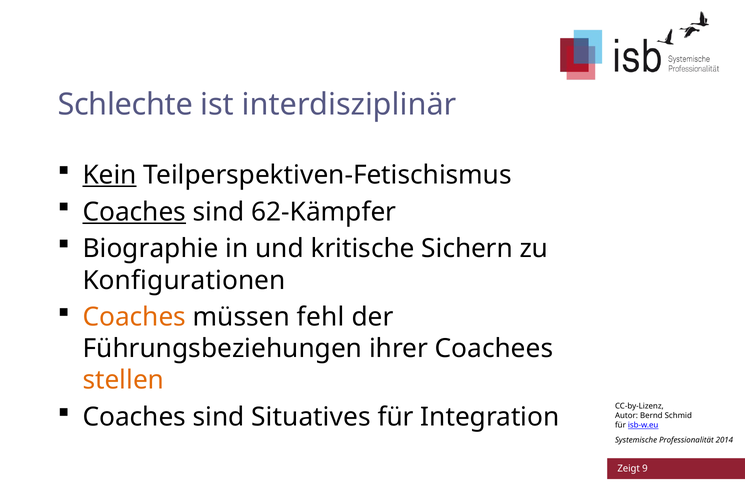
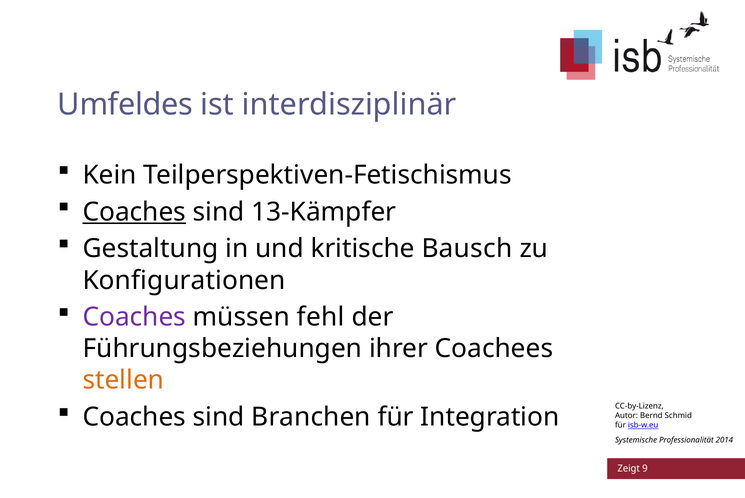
Schlechte: Schlechte -> Umfeldes (125, 105)
Kein underline: present -> none (110, 175)
62-Kämpfer: 62-Kämpfer -> 13-Kämpfer (324, 212)
Biographie: Biographie -> Gestaltung (151, 249)
Sichern: Sichern -> Bausch (467, 249)
Coaches colour: orange -> purple (134, 317)
Situatives: Situatives -> Branchen (311, 417)
